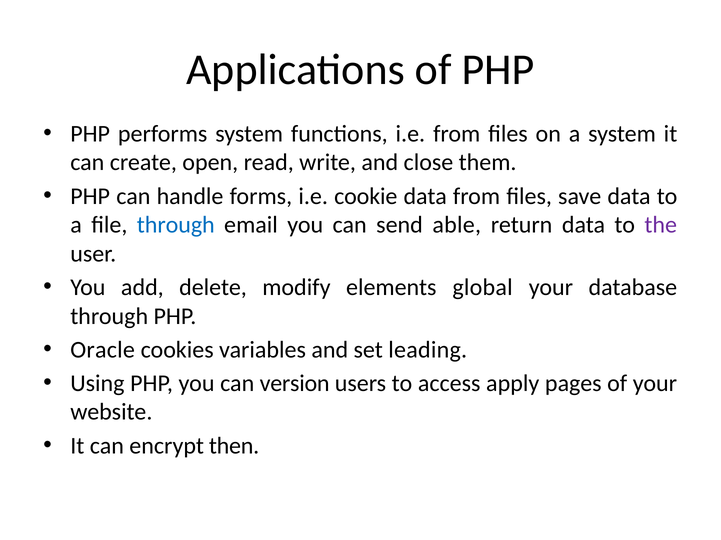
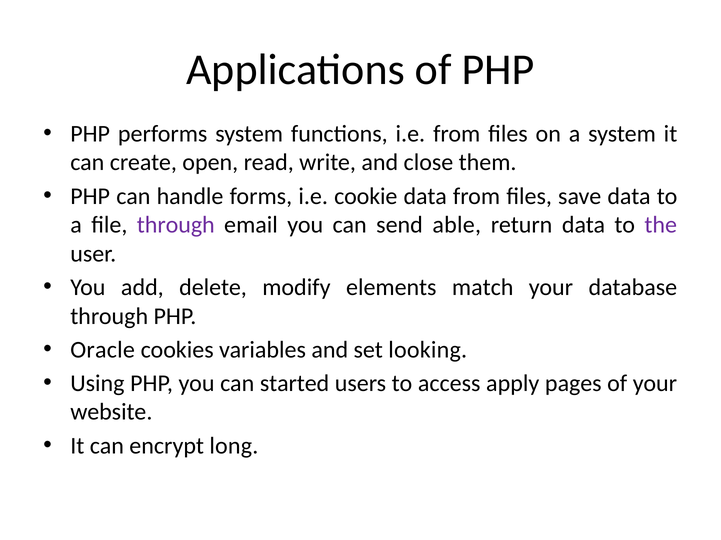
through colour: blue -> purple (176, 225)
global: global -> match (483, 288)
leading: leading -> looking (428, 350)
version: version -> started (295, 384)
then: then -> long (234, 446)
